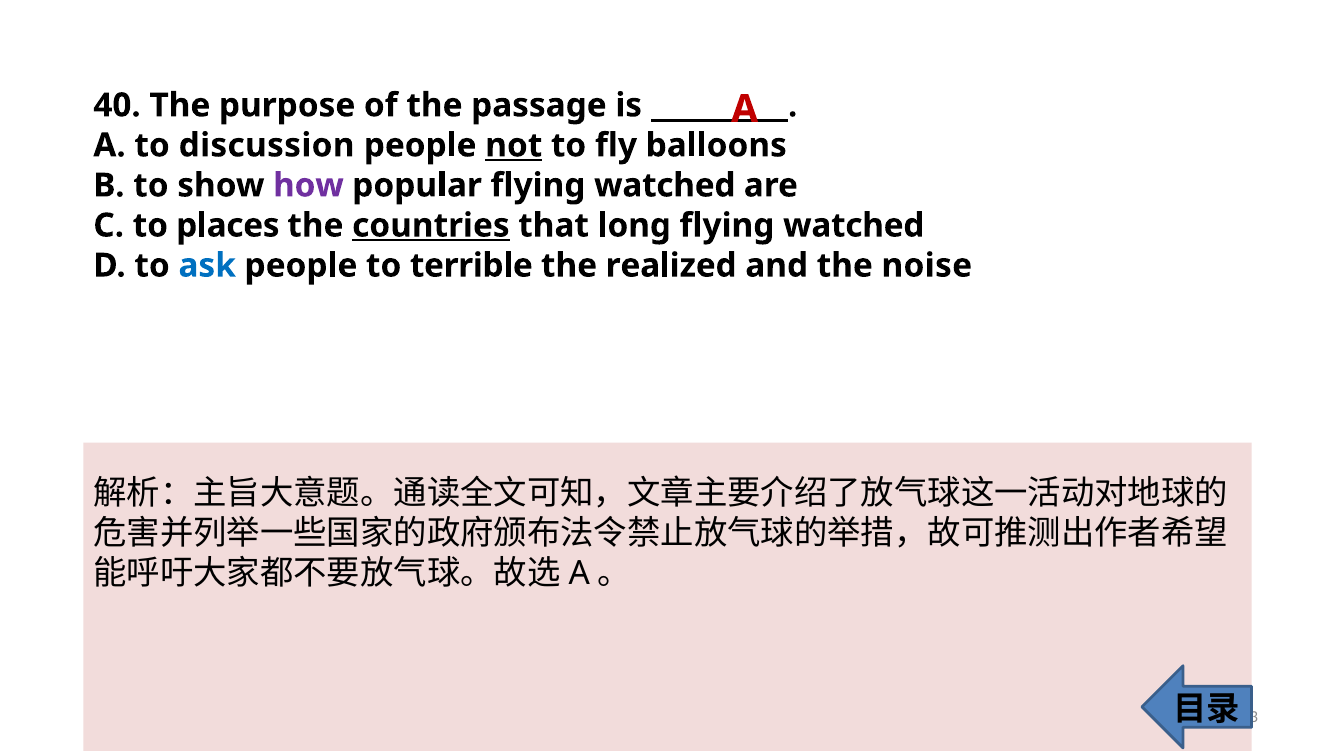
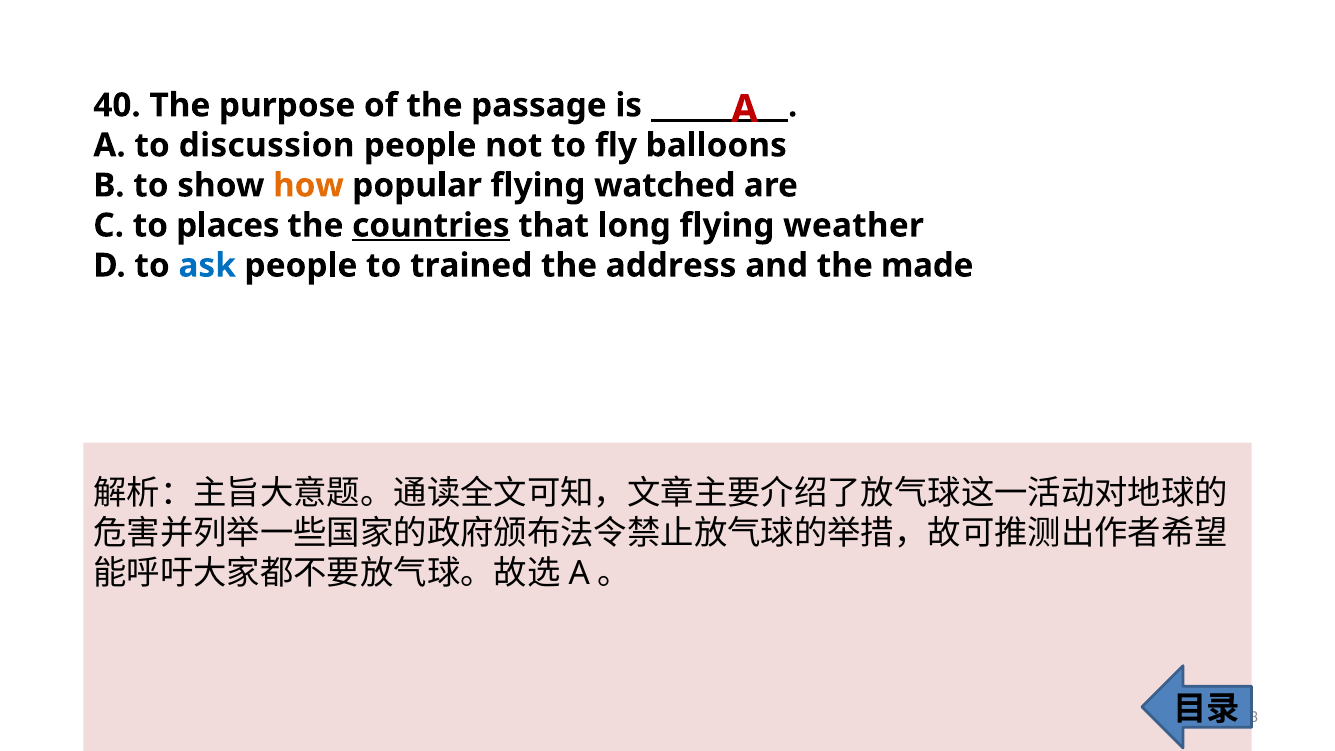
not underline: present -> none (514, 145)
how colour: purple -> orange (308, 185)
watched: watched -> weather (853, 225)
terrible: terrible -> trained (471, 266)
realized: realized -> address (671, 266)
noise: noise -> made (927, 266)
